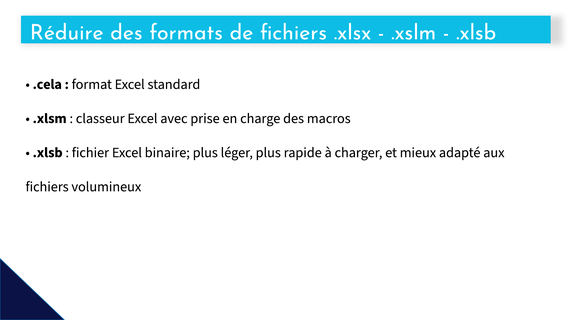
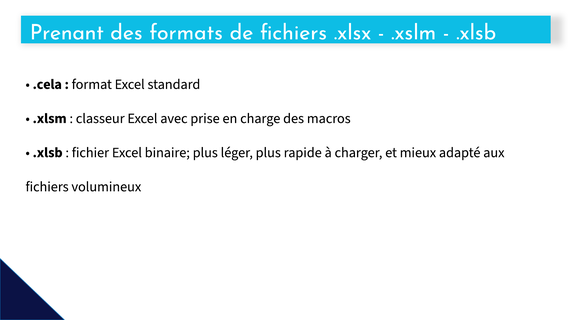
Réduire: Réduire -> Prenant (67, 32)
